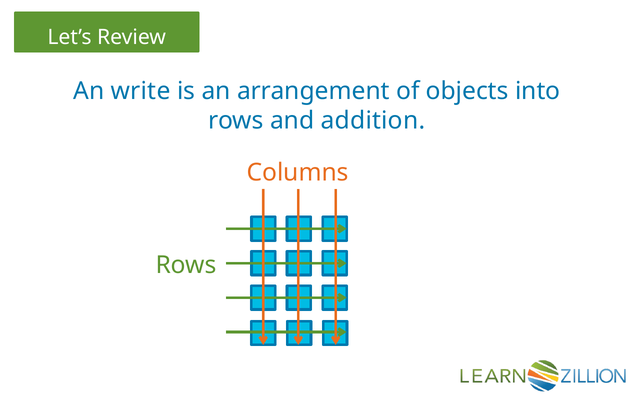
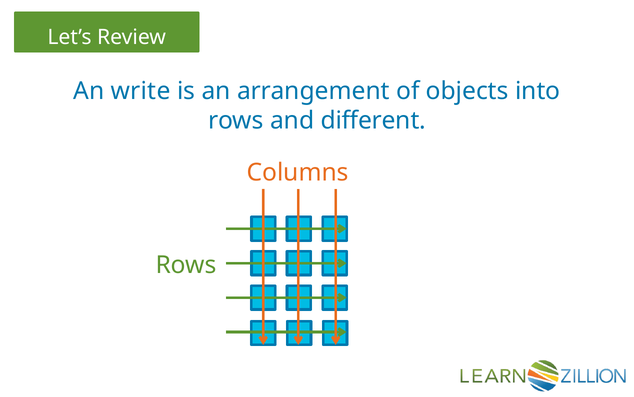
addition: addition -> different (373, 121)
